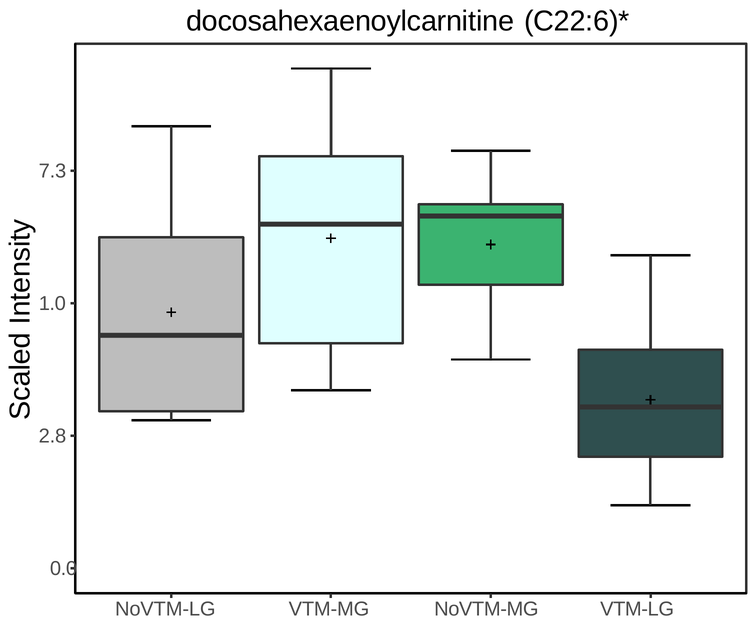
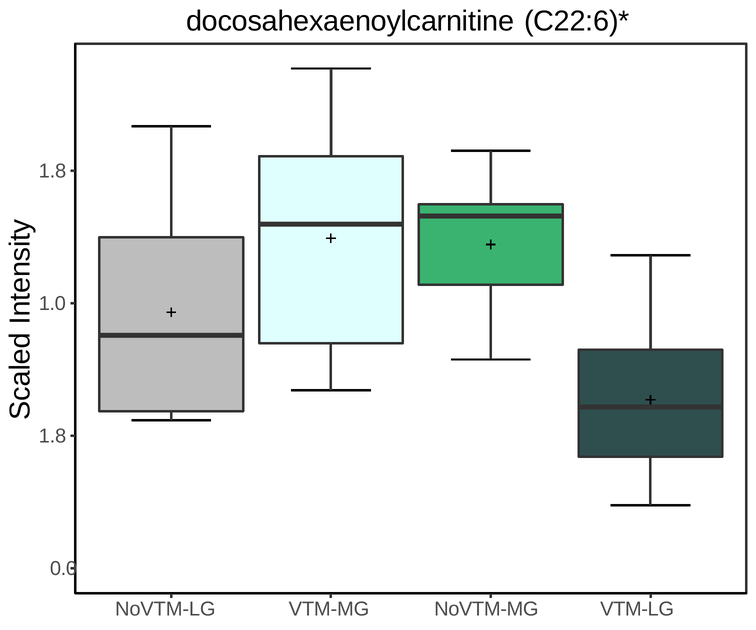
7.3: 7.3 -> 1.8 (52, 171)
2.8: 2.8 -> 1.8 (52, 436)
